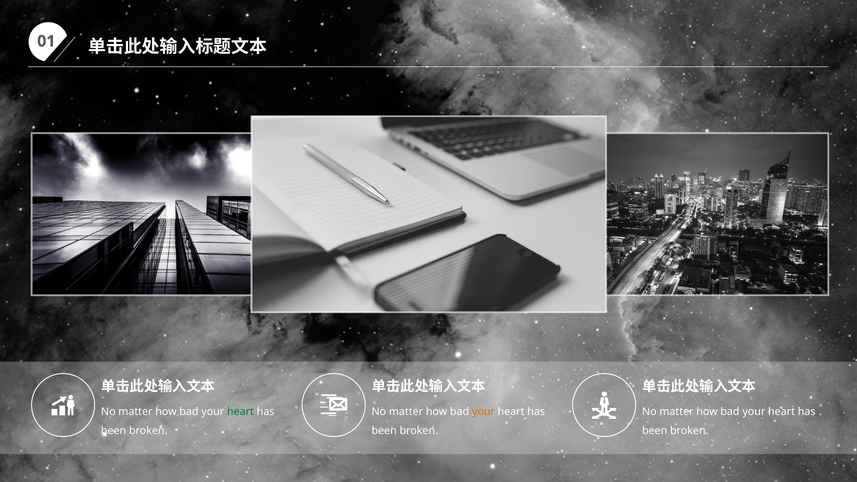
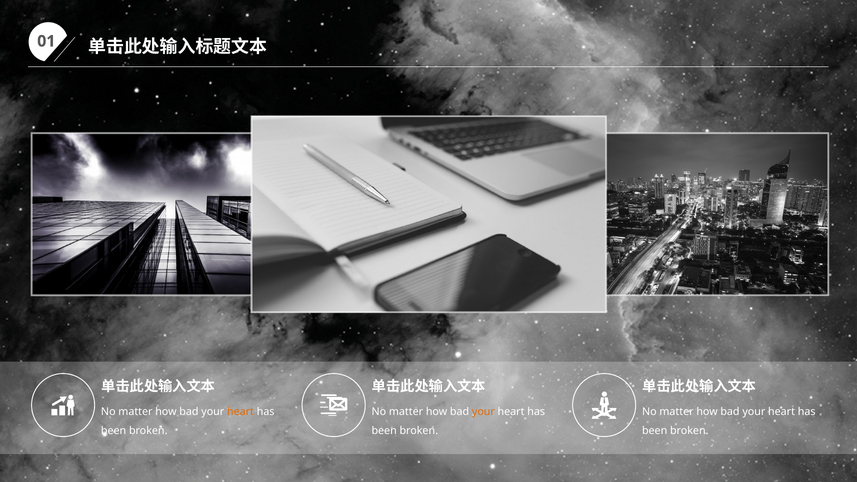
heart colour: green -> orange (241, 412)
